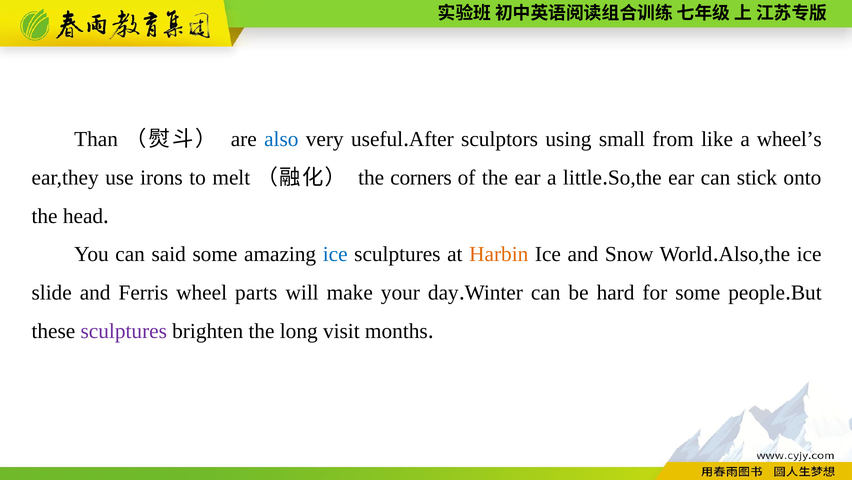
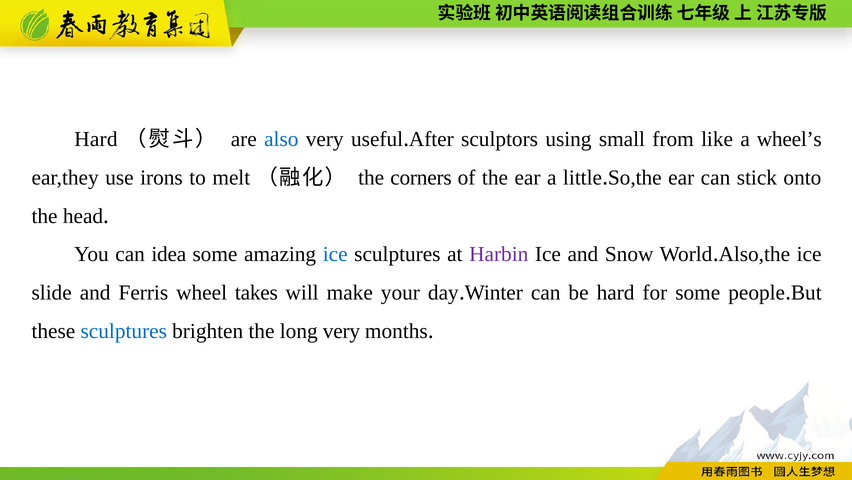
Than: Than -> Hard (96, 139)
said: said -> idea (169, 254)
Harbin colour: orange -> purple (499, 254)
parts: parts -> takes (256, 292)
sculptures colour: purple -> blue (124, 331)
long visit: visit -> very (341, 331)
